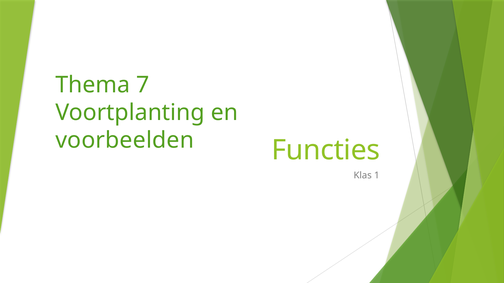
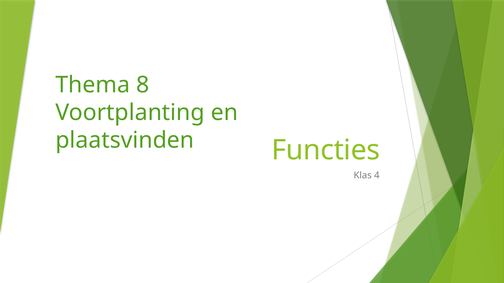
7: 7 -> 8 (143, 85)
voorbeelden: voorbeelden -> plaatsvinden (125, 140)
1: 1 -> 4 (377, 176)
